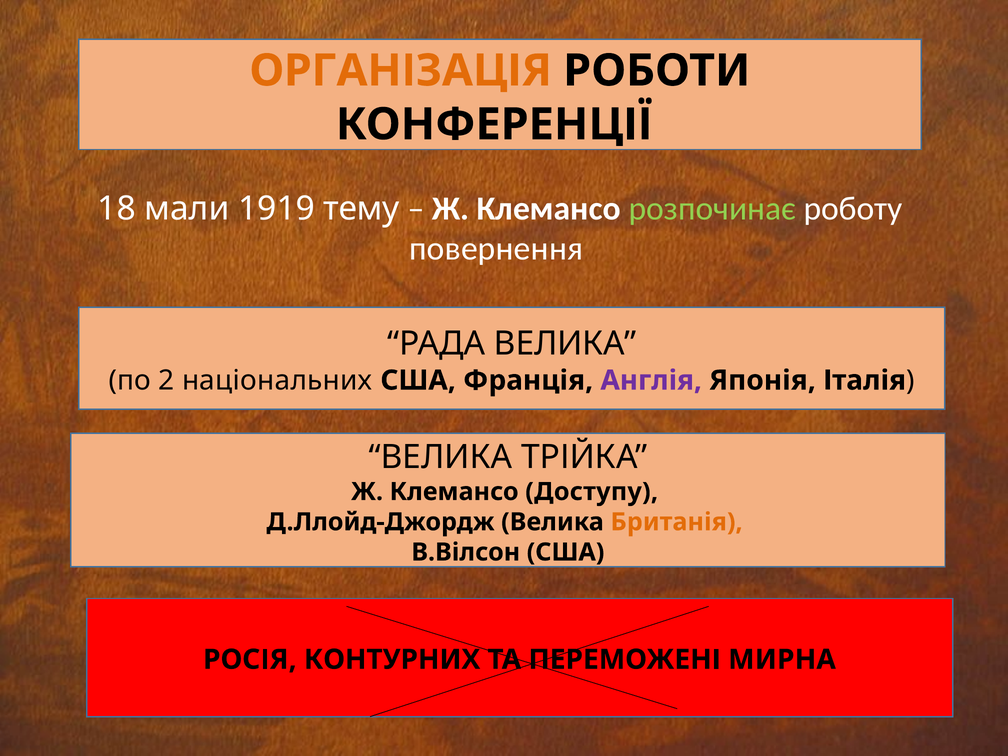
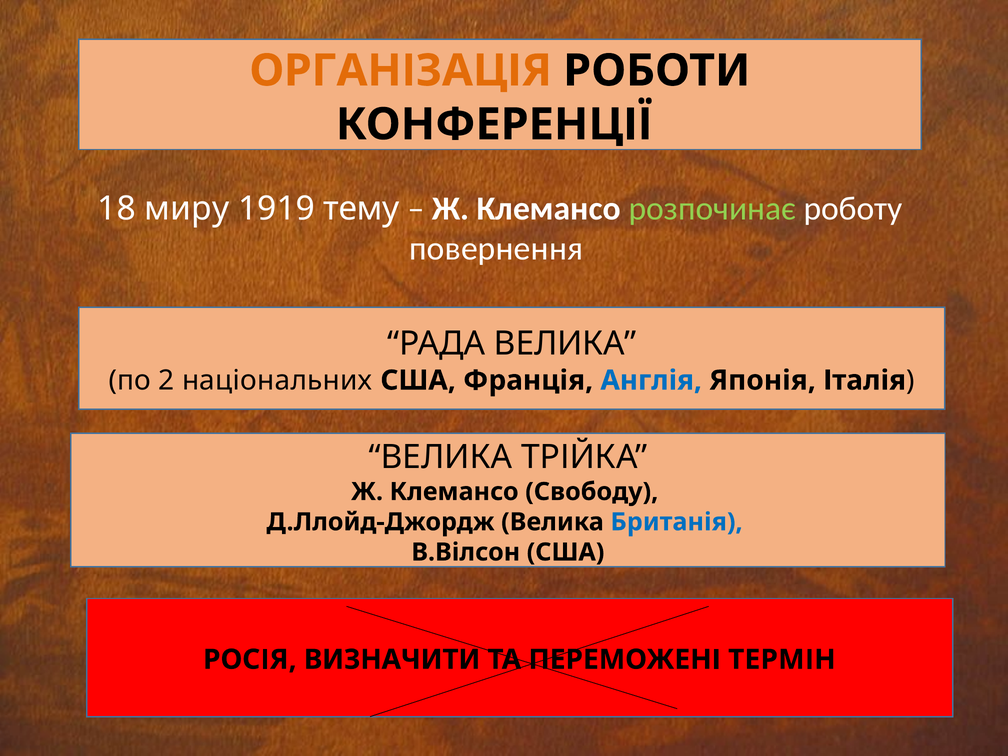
мали: мали -> миру (187, 209)
Англія colour: purple -> blue (651, 380)
Доступу: Доступу -> Свободу (592, 492)
Британія colour: orange -> blue (677, 522)
КОНТУРНИХ: КОНТУРНИХ -> ВИЗНАЧИТИ (392, 660)
МИРНА: МИРНА -> ТЕРМІН (782, 660)
